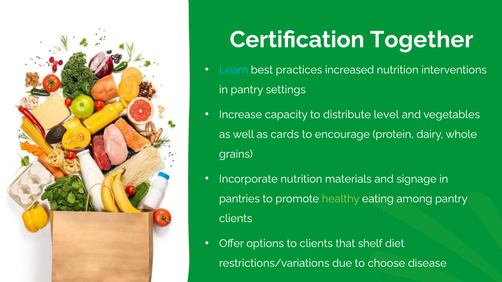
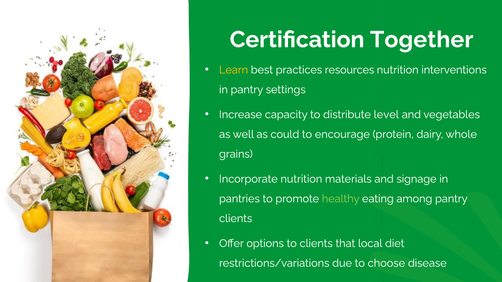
Learn colour: light blue -> yellow (234, 70)
increased: increased -> resources (350, 70)
cards: cards -> could (285, 134)
shelf: shelf -> local (370, 244)
